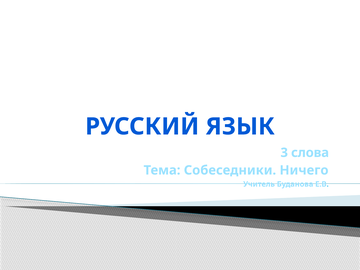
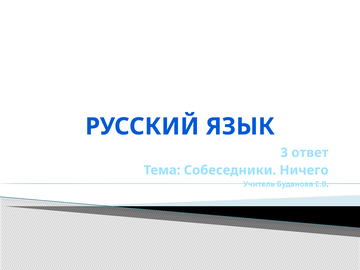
слова: слова -> ответ (310, 153)
